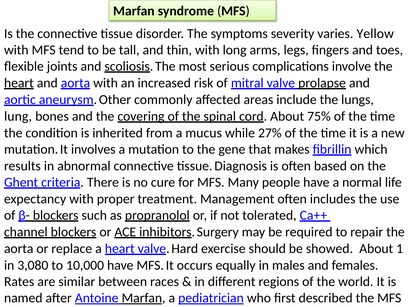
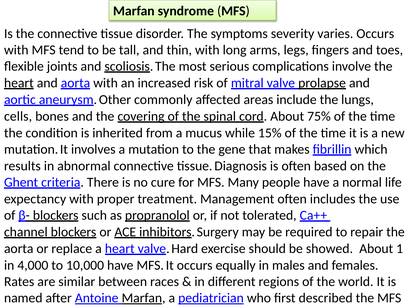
varies Yellow: Yellow -> Occurs (375, 34)
lung: lung -> cells (18, 116)
27%: 27% -> 15% (270, 133)
3,080: 3,080 -> 4,000 (33, 265)
